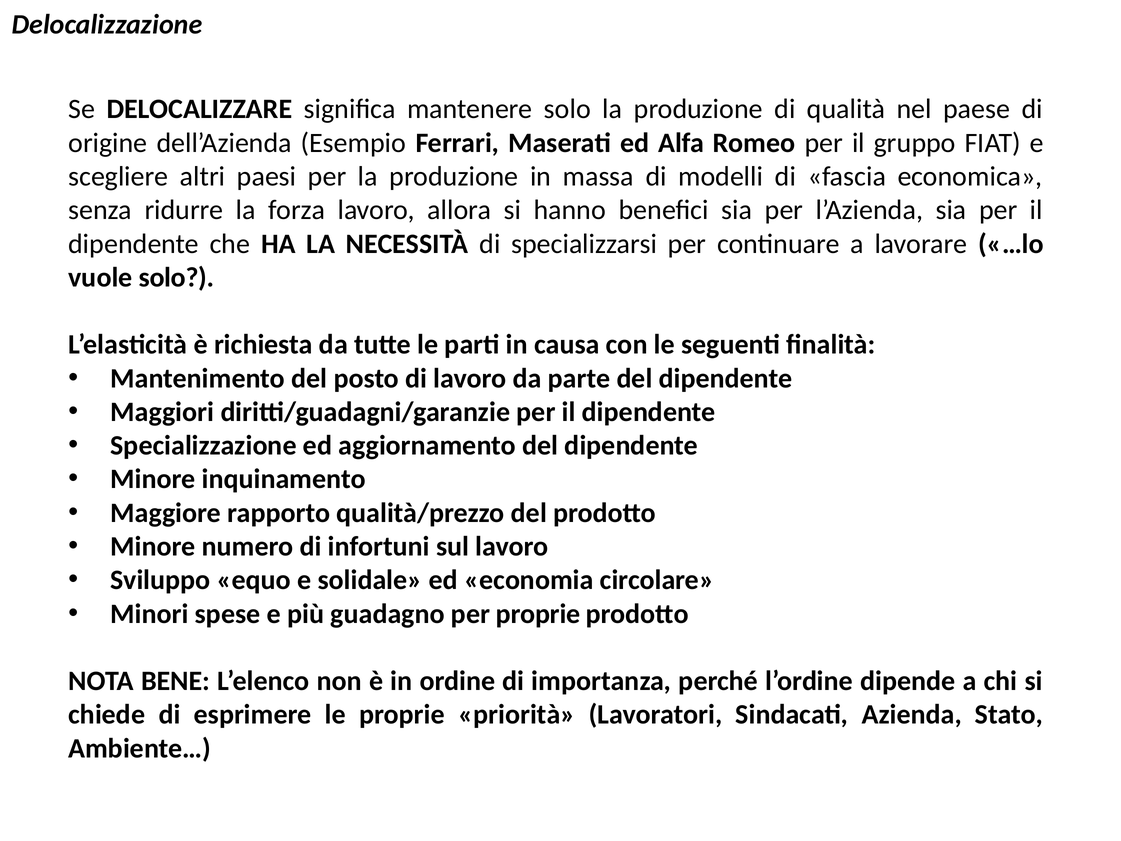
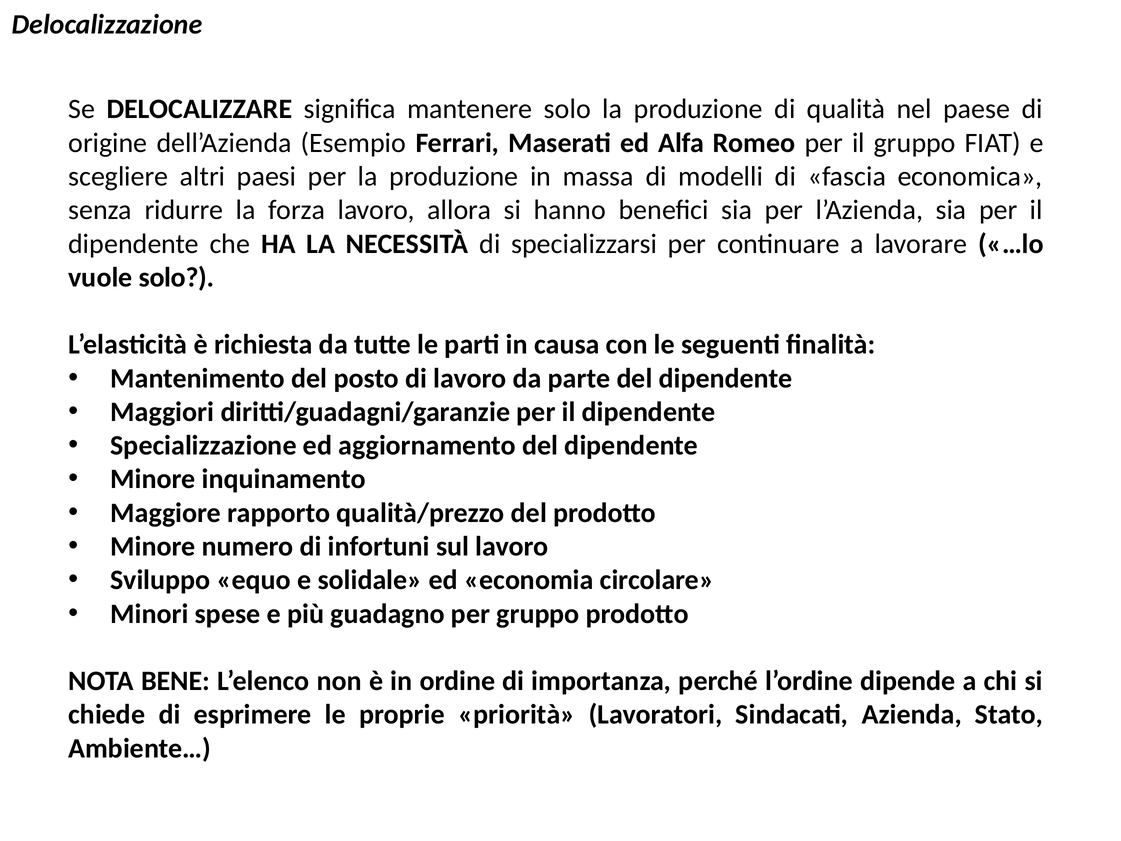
per proprie: proprie -> gruppo (538, 614)
